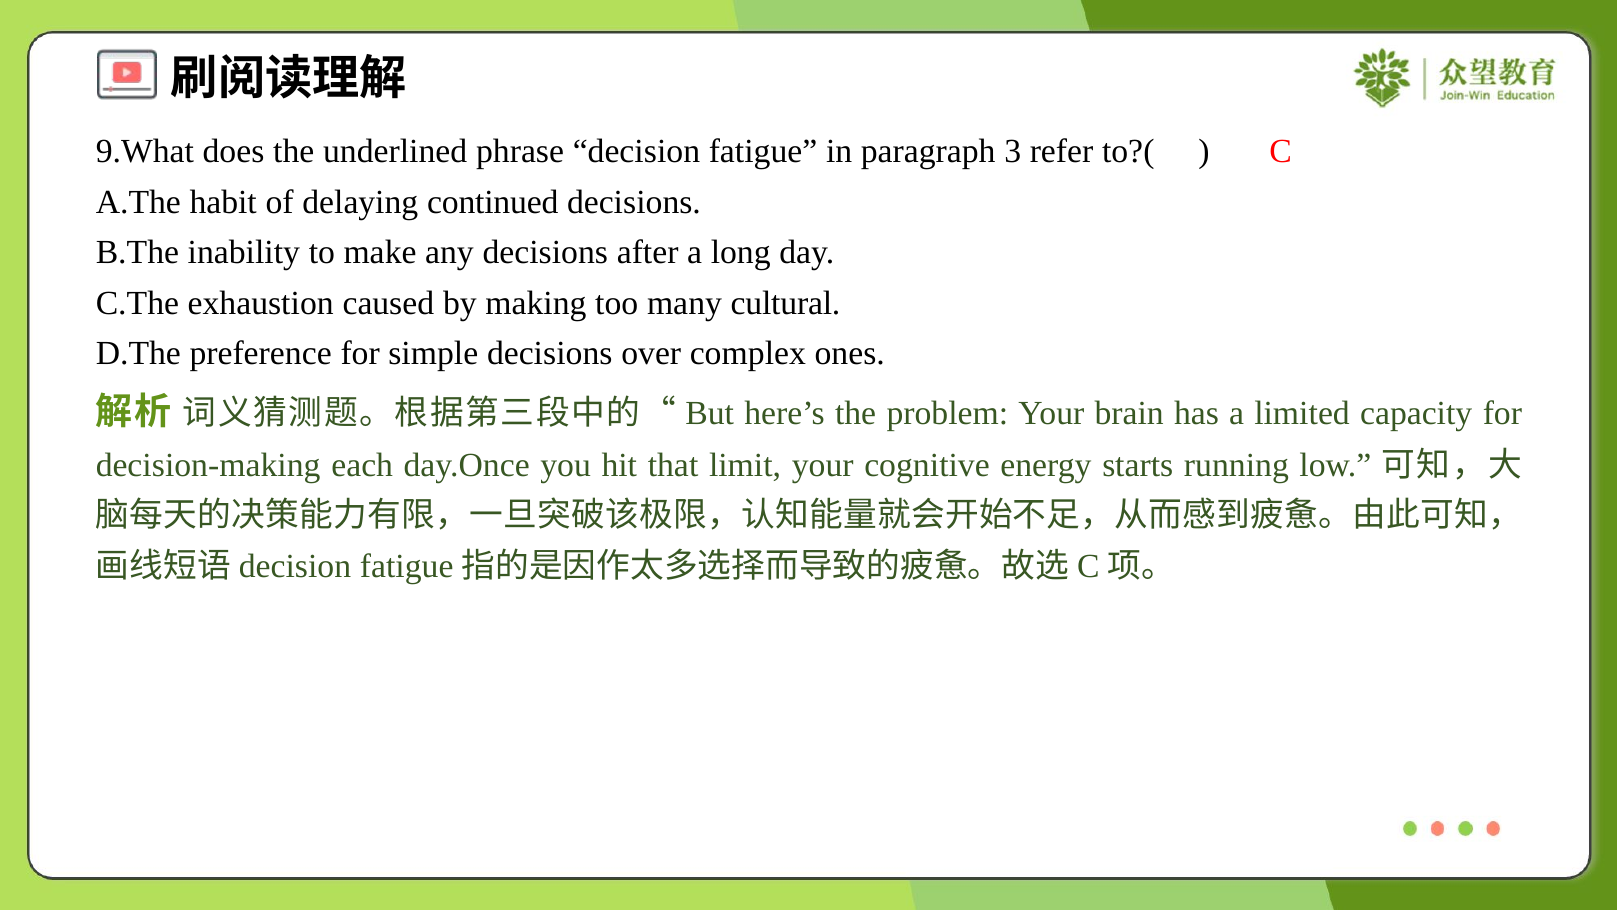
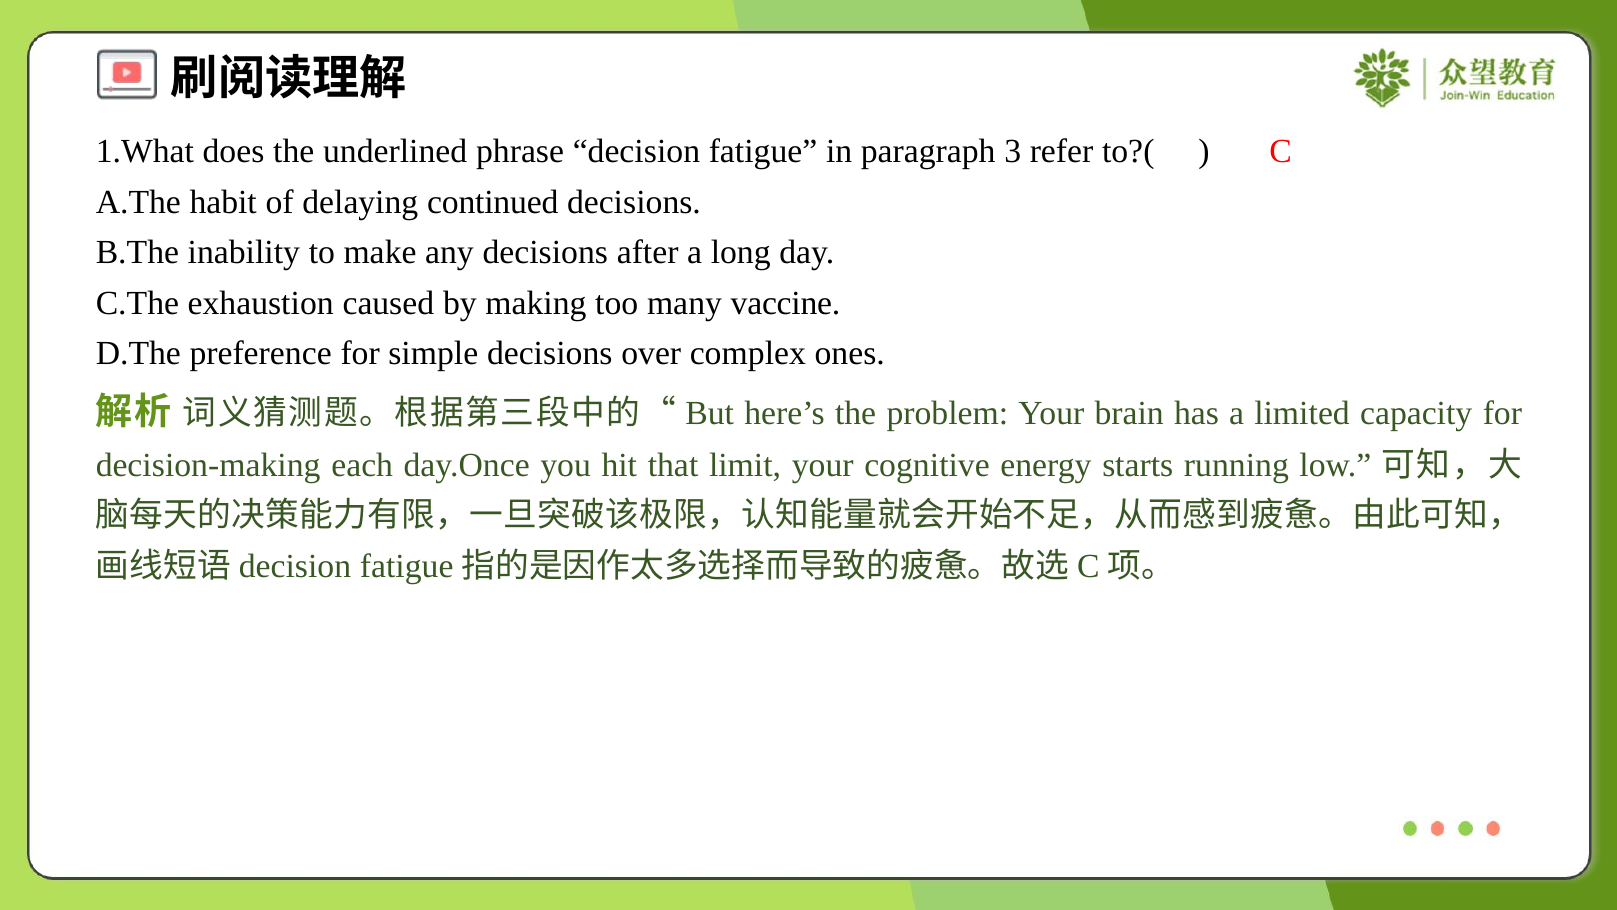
9.What: 9.What -> 1.What (145, 151)
cultural: cultural -> vaccine (786, 303)
